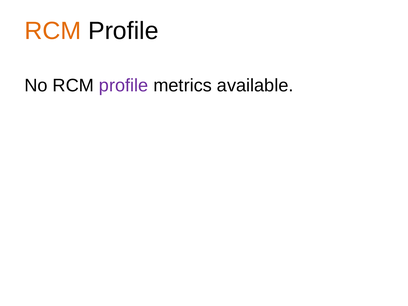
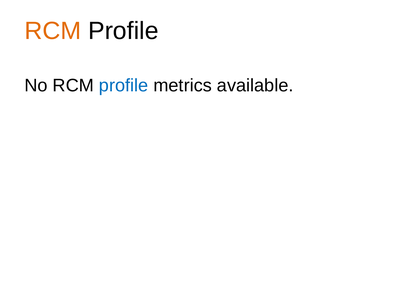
profile colour: purple -> blue (124, 86)
